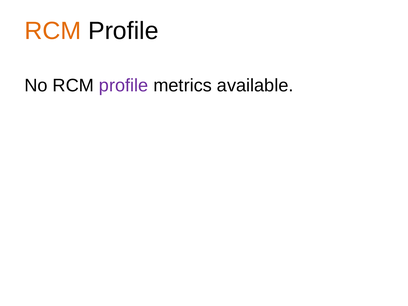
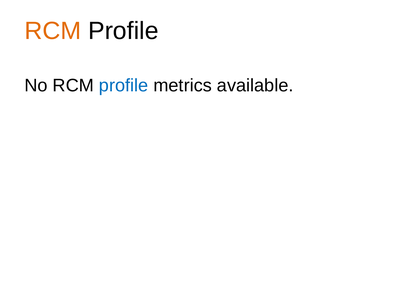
profile colour: purple -> blue (124, 86)
